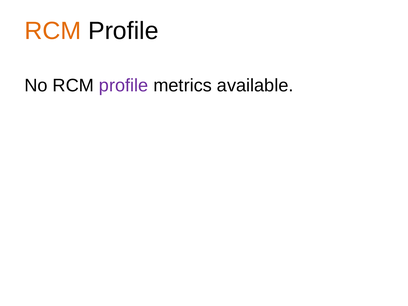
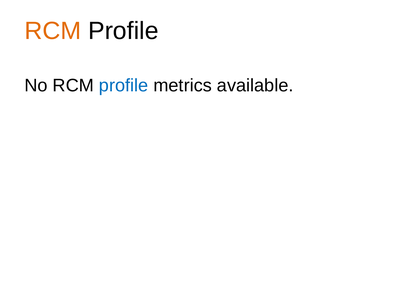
profile colour: purple -> blue (124, 86)
